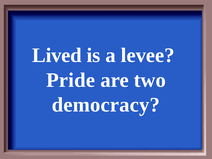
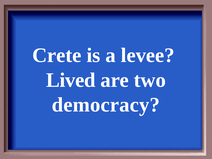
Lived: Lived -> Crete (57, 55)
Pride: Pride -> Lived (71, 80)
